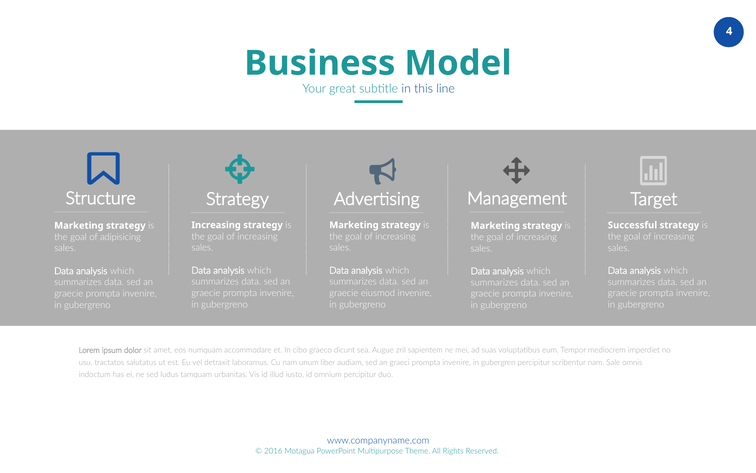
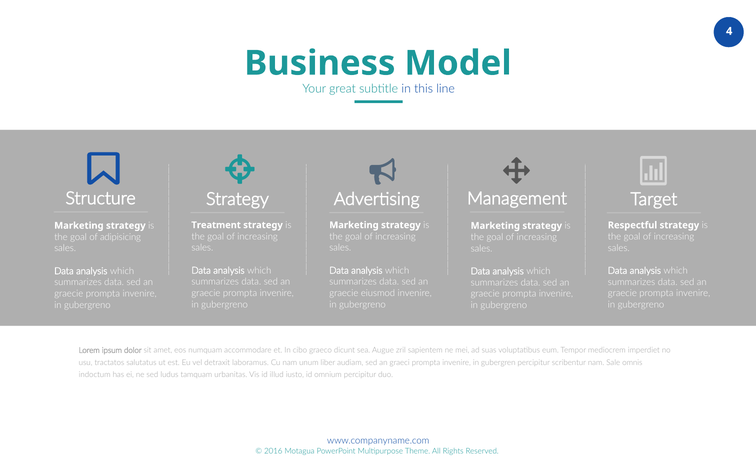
Increasing: Increasing -> Treatment (216, 225)
Successful: Successful -> Respectful (633, 225)
